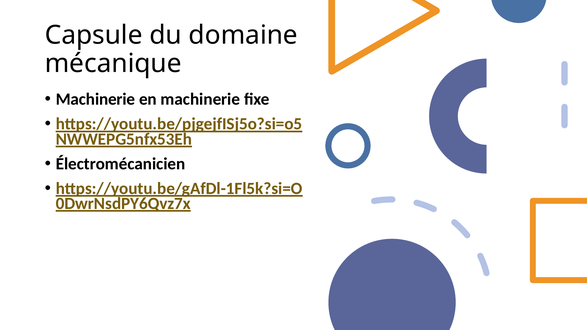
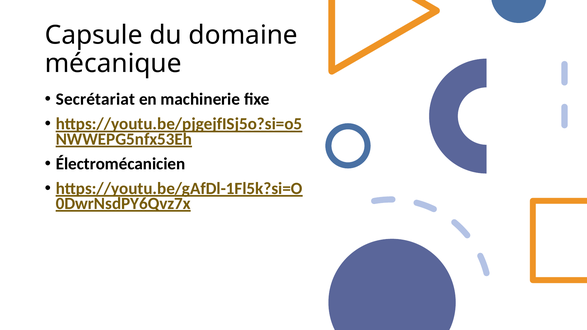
Machinerie: Machinerie -> Secrétariat (95, 99)
